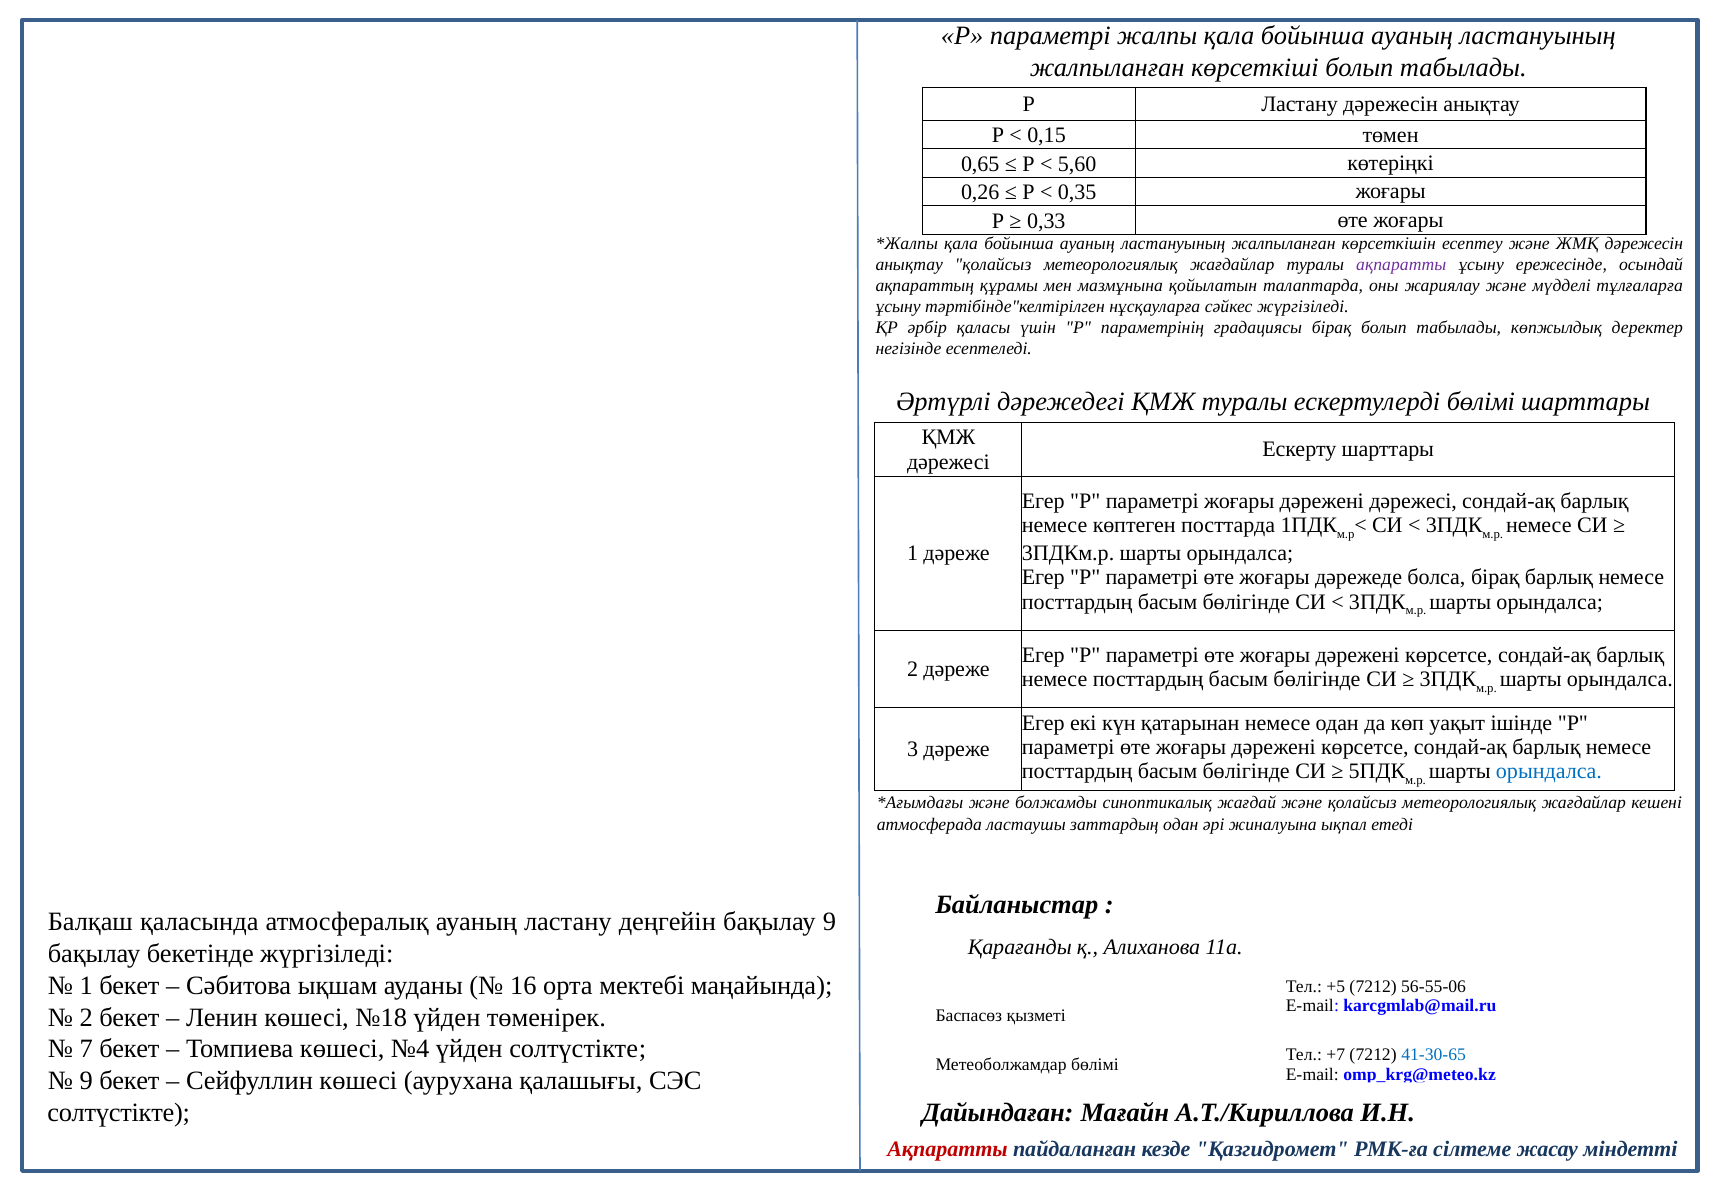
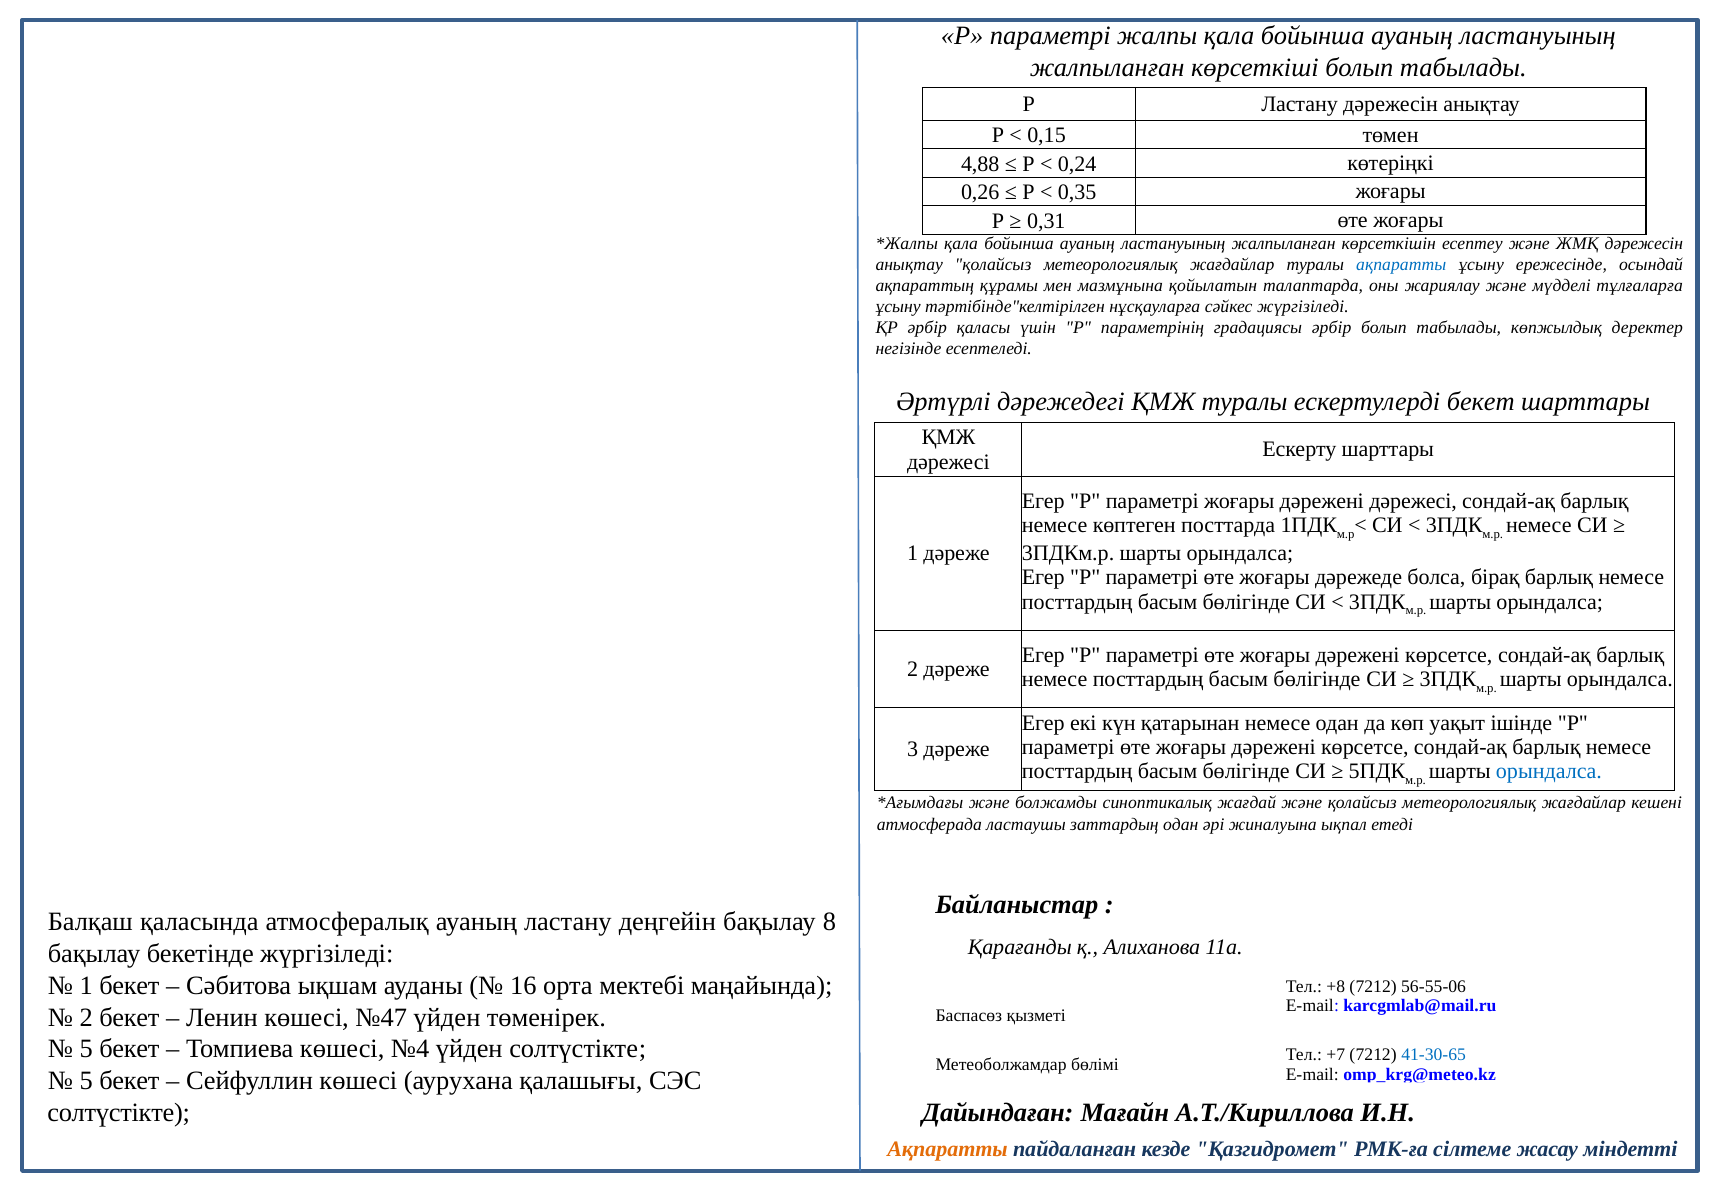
0,65: 0,65 -> 4,88 (980, 164)
5,60: 5,60 -> 0,24 (1077, 164)
0,33: 0,33 -> 0,31 (1046, 221)
ақпаратты colour: purple -> blue (1401, 264)
градациясы бірақ: бірақ -> әрбір (1332, 328)
ескертулерді бөлімі: бөлімі -> бекет (1481, 402)
бақылау 9: 9 -> 8 (829, 922)
+5: +5 -> +8 (1336, 986)
№18: №18 -> №47 (381, 1017)
7: 7 -> 5 (86, 1049)
9: 9 -> 5 (86, 1081)
Ақпаратты colour: red -> orange (948, 1149)
